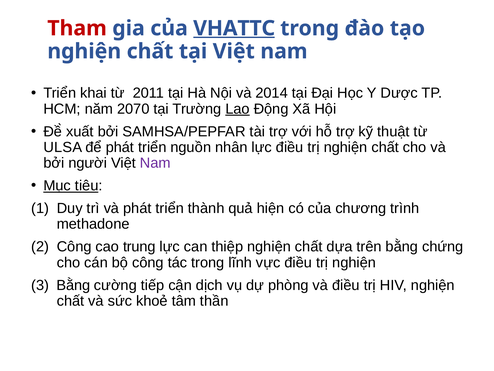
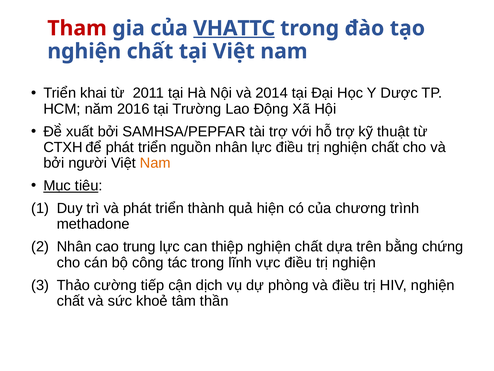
2070: 2070 -> 2016 (133, 109)
Lao underline: present -> none (238, 109)
ULSA: ULSA -> CTXH (63, 147)
Nam colour: purple -> orange (155, 163)
Công: Công -> Nhân (74, 246)
Bằng: Bằng -> Thảo (73, 285)
